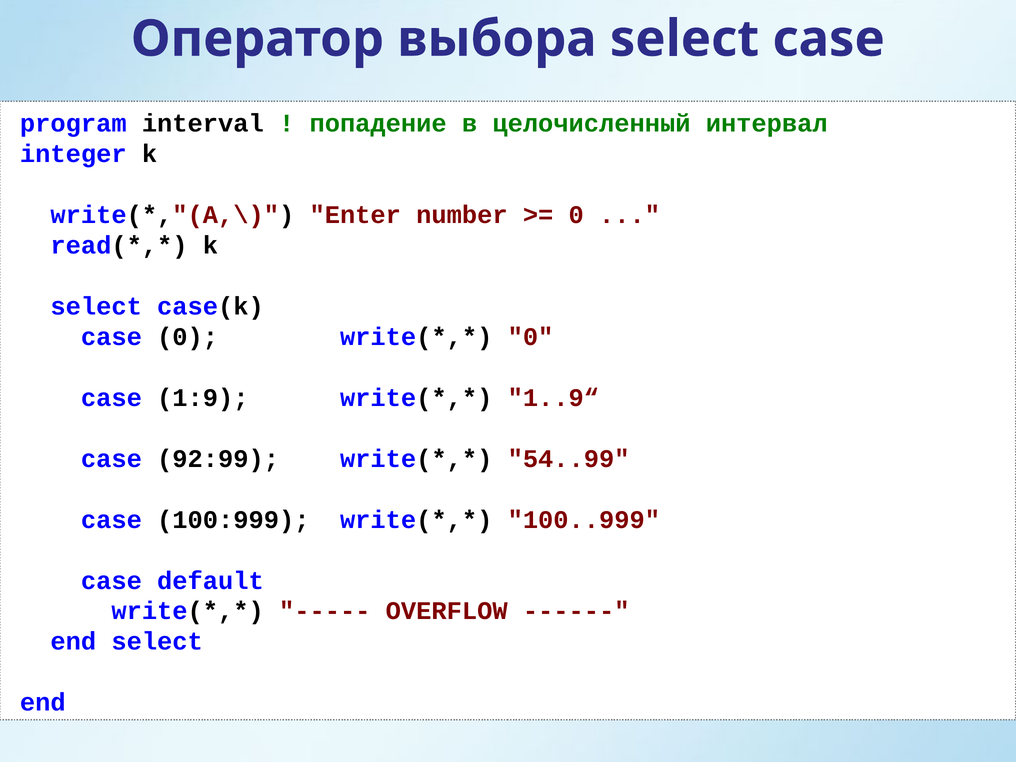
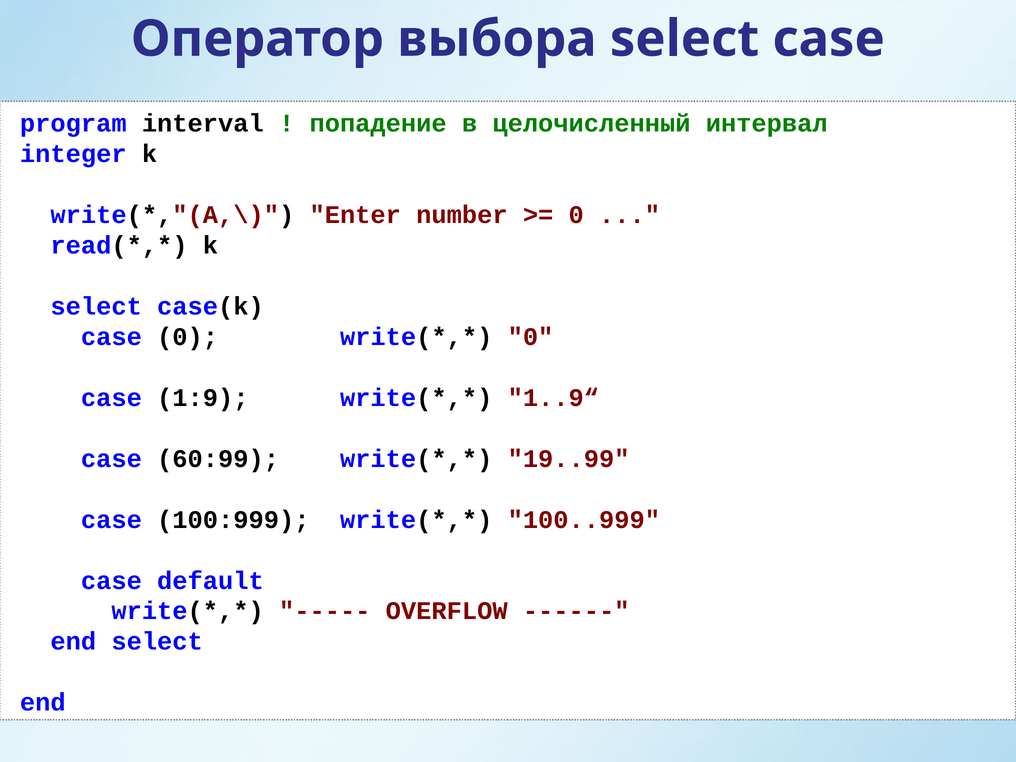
92:99: 92:99 -> 60:99 (218, 459)
54..99: 54..99 -> 19..99 (569, 459)
